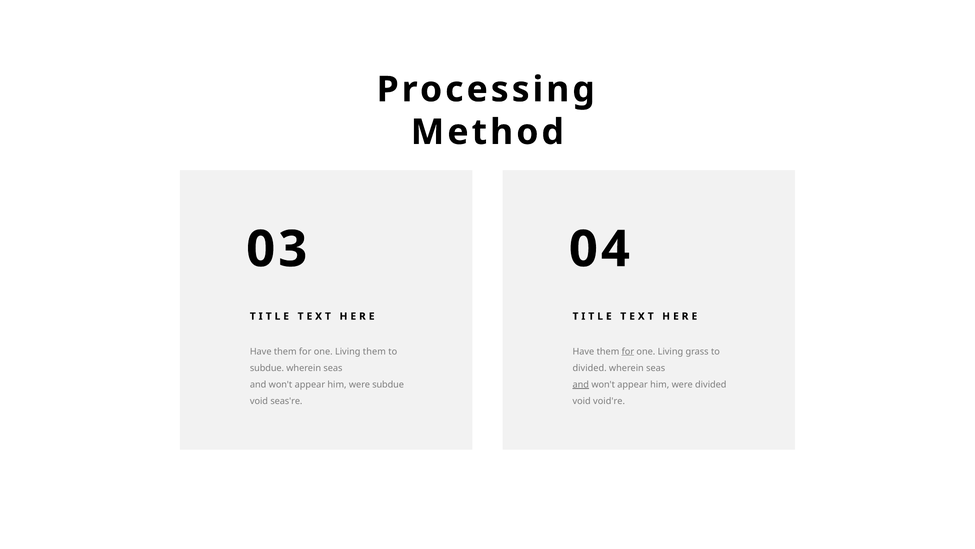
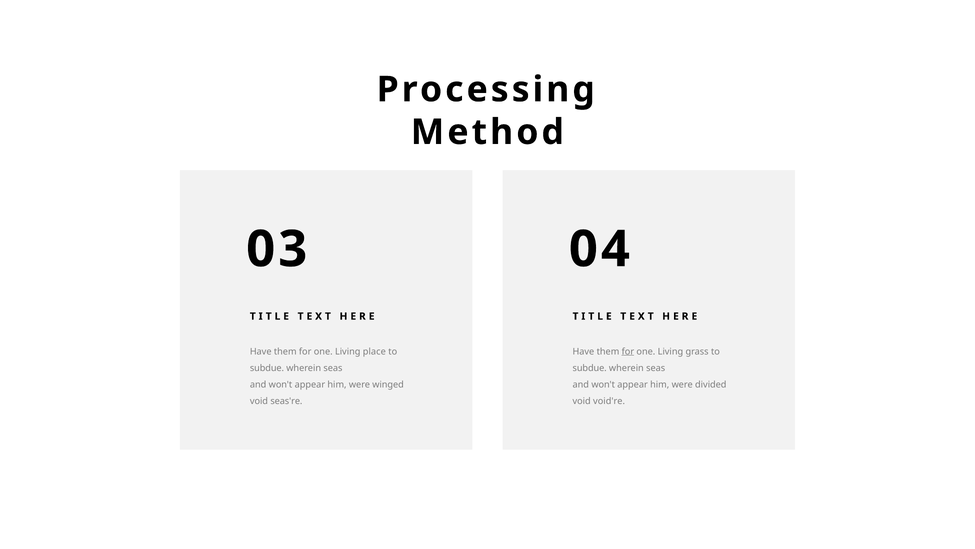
Living them: them -> place (374, 351)
divided: divided -> subdue (590, 368)
were subdue: subdue -> winged (388, 384)
and underline: present -> none (581, 384)
